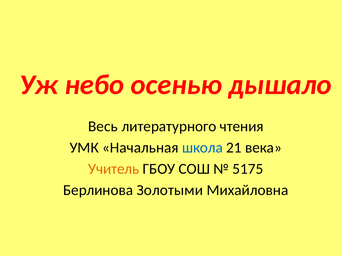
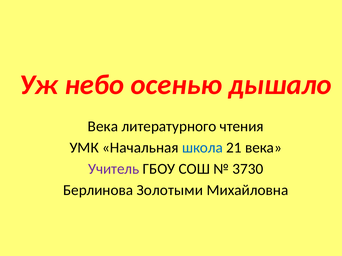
Весь: Весь -> Века (103, 127)
Учитель colour: orange -> purple (114, 169)
5175: 5175 -> 3730 (248, 169)
